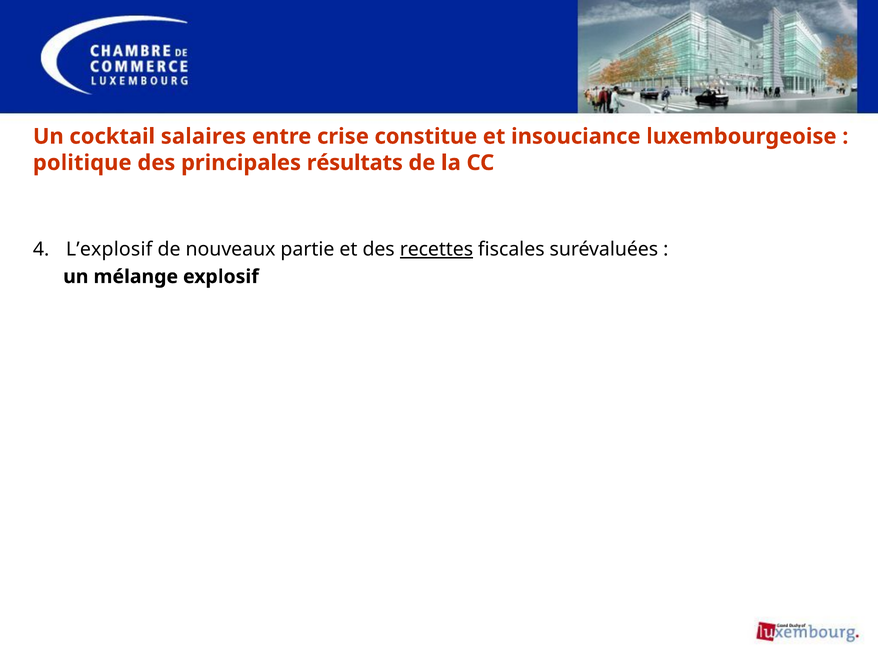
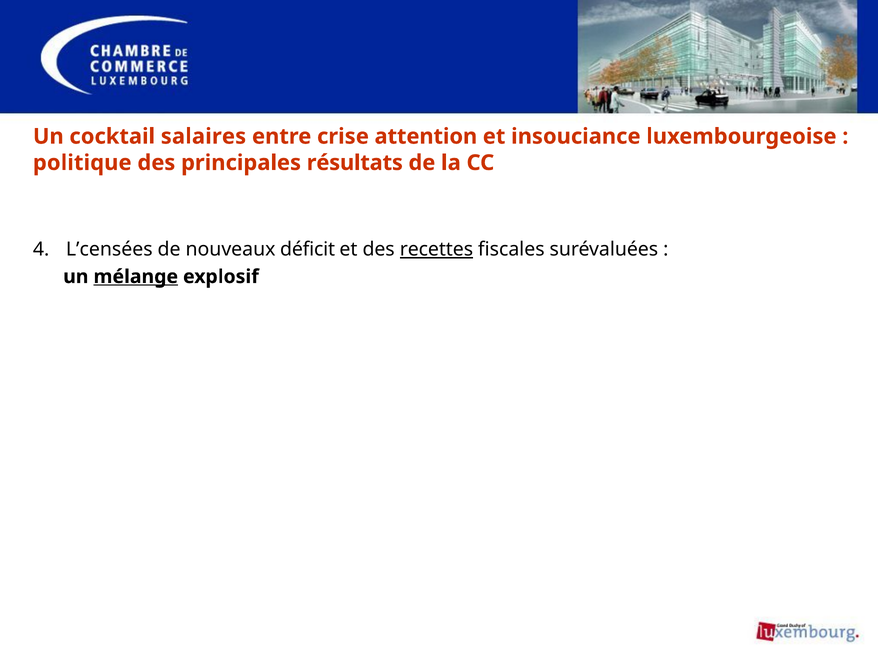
constitue: constitue -> attention (426, 137)
L’explosif: L’explosif -> L’censées (109, 250)
partie: partie -> déficit (308, 250)
mélange underline: none -> present (136, 277)
